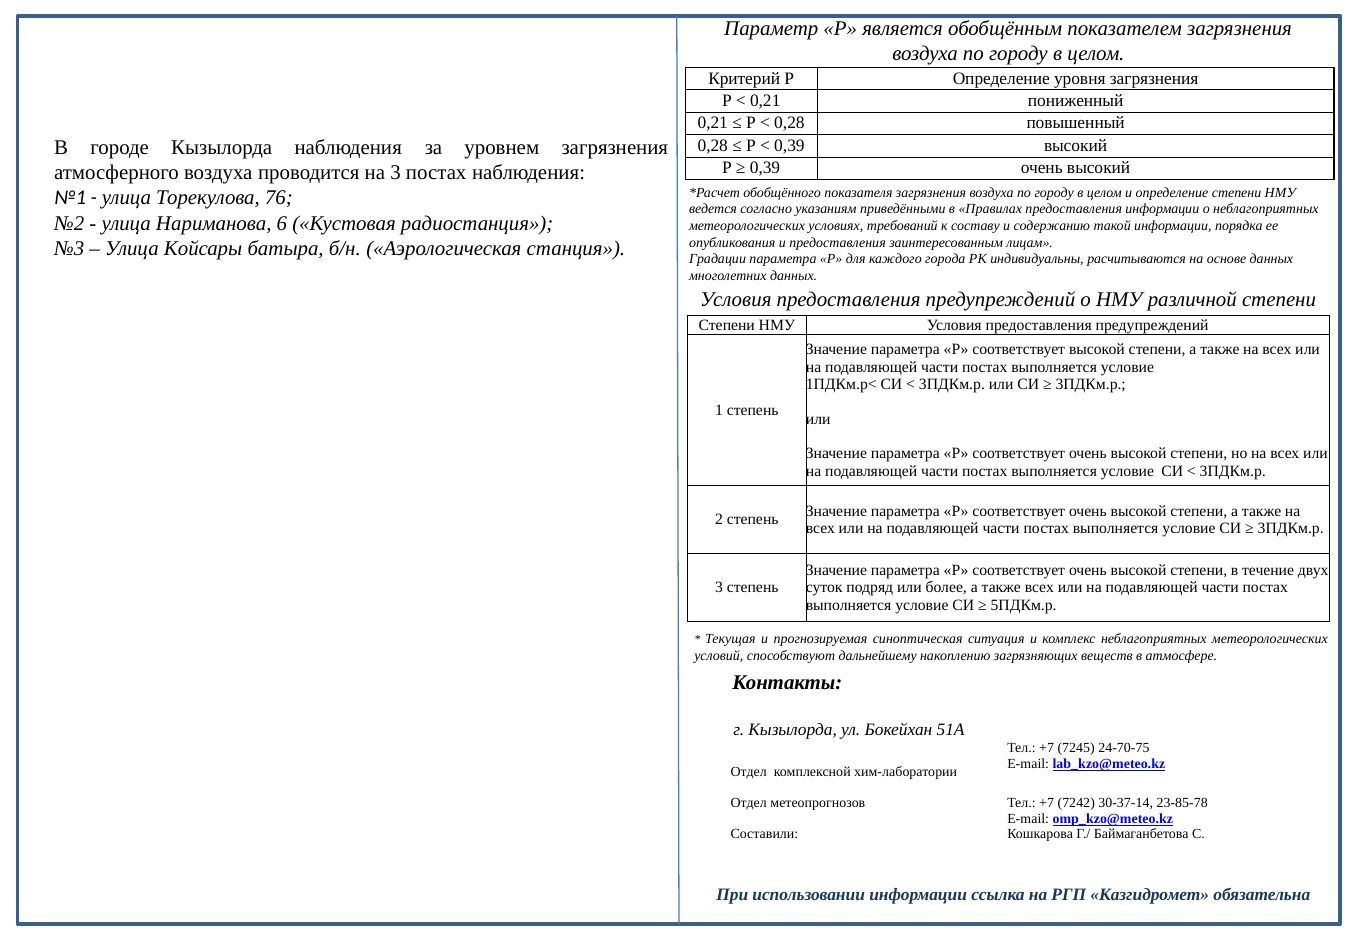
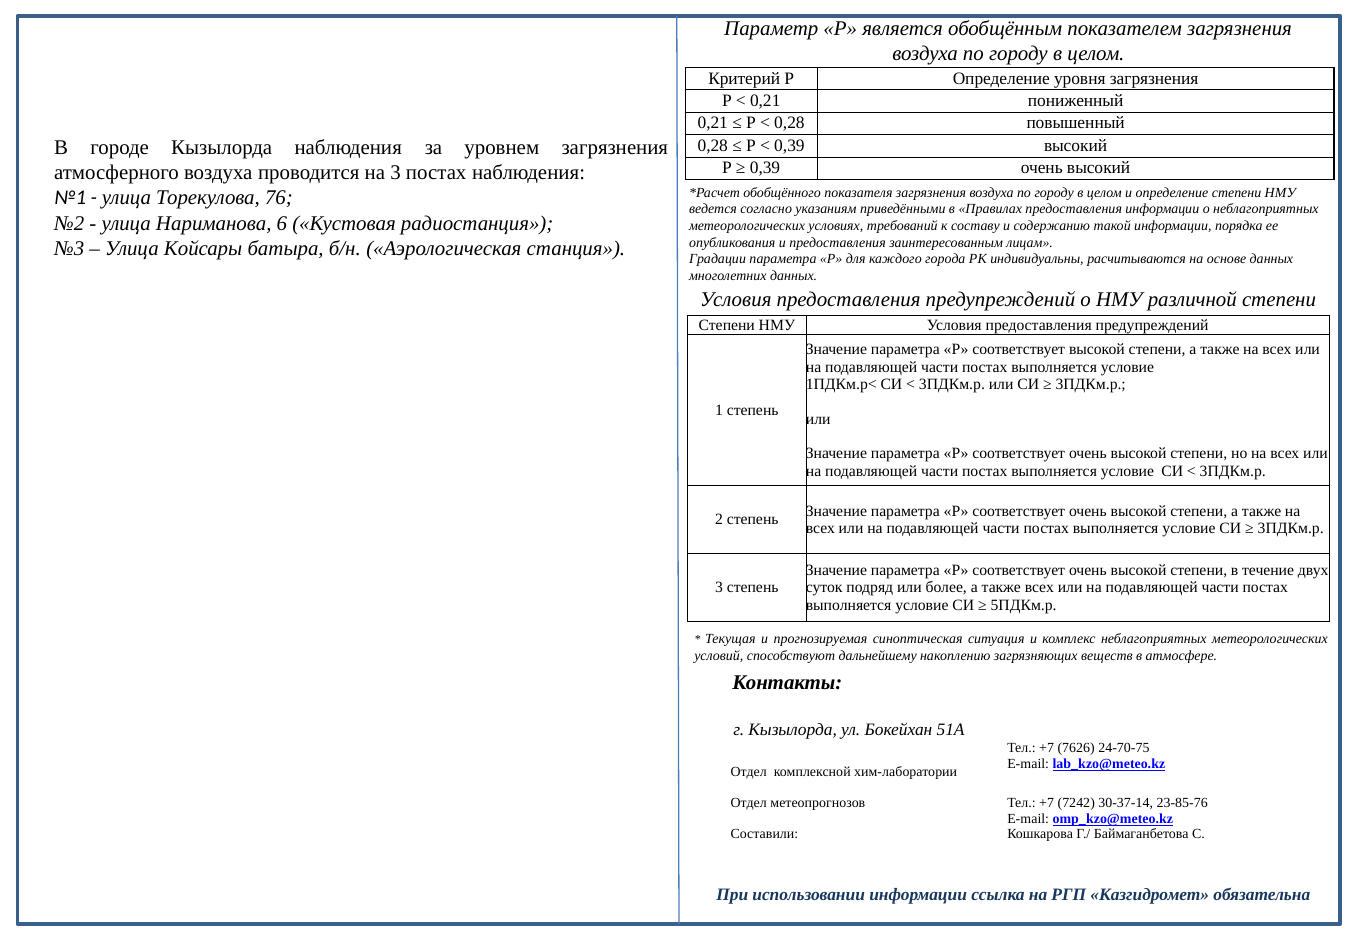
7245: 7245 -> 7626 (1076, 748)
23-85-78: 23-85-78 -> 23-85-76 (1182, 803)
